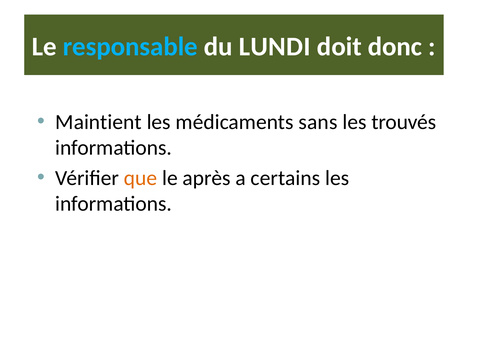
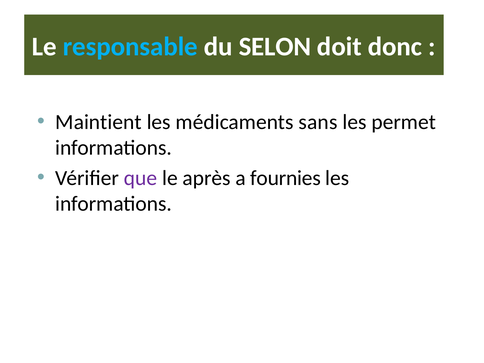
LUNDI: LUNDI -> SELON (275, 47)
trouvés: trouvés -> permet (404, 122)
que colour: orange -> purple (141, 178)
certains: certains -> fournies (286, 178)
